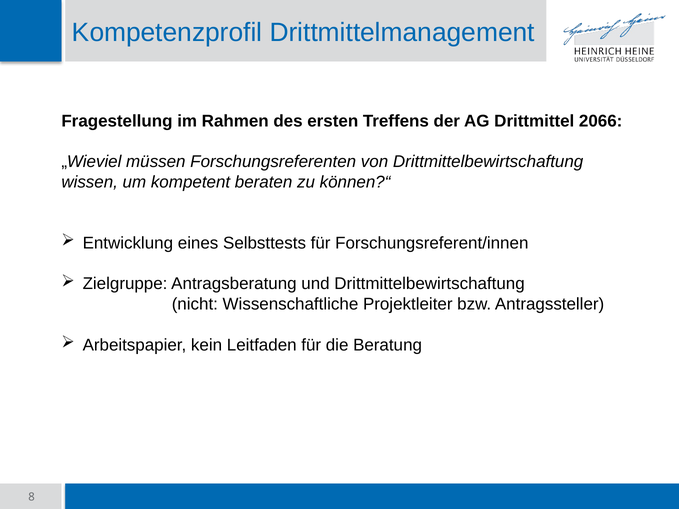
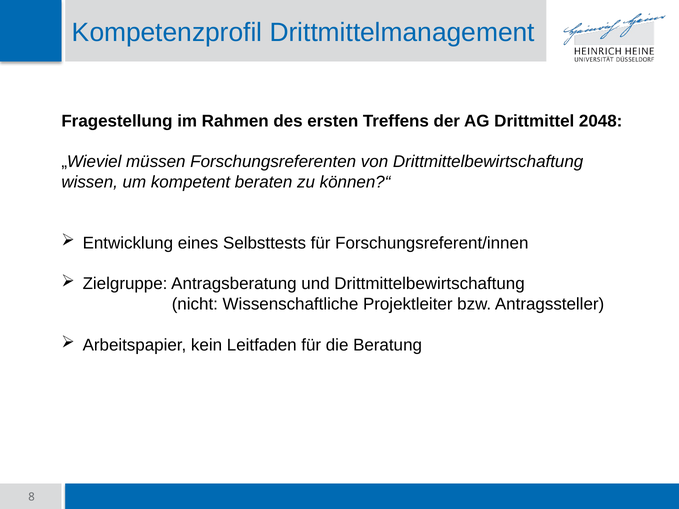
2066: 2066 -> 2048 (601, 121)
